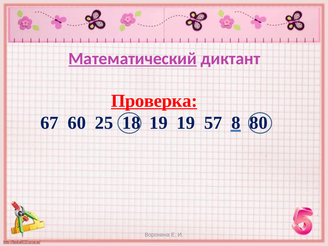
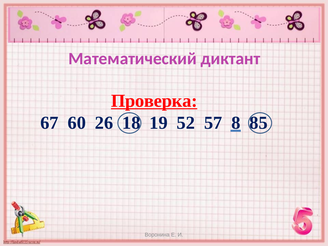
Математический underline: present -> none (133, 59)
25: 25 -> 26 (104, 123)
19 19: 19 -> 52 (186, 123)
80: 80 -> 85 (259, 123)
